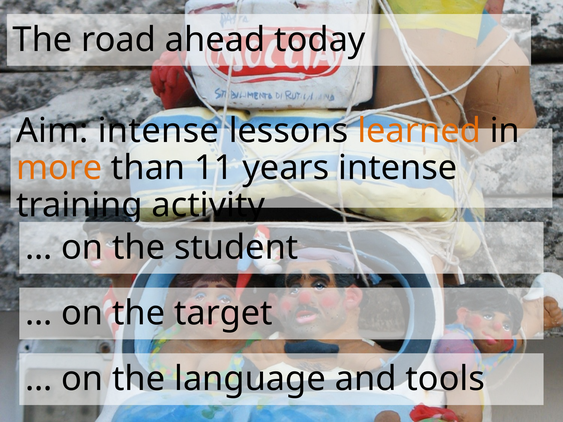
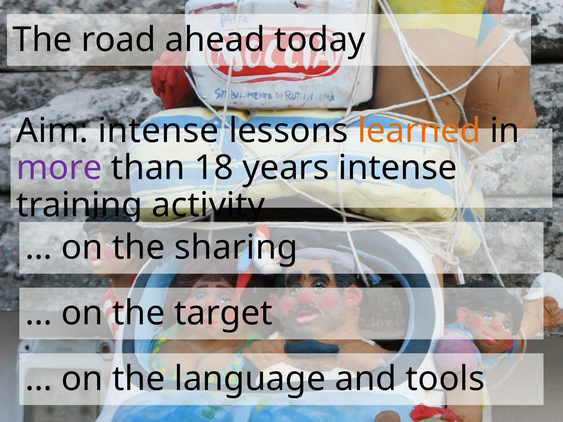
more colour: orange -> purple (59, 168)
11: 11 -> 18 (214, 168)
student: student -> sharing (236, 248)
